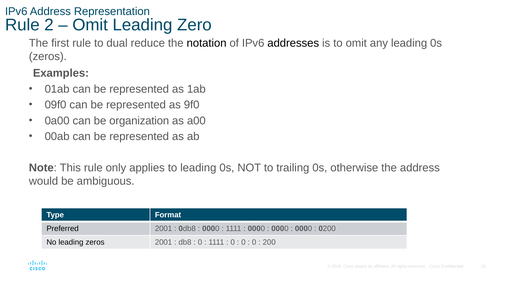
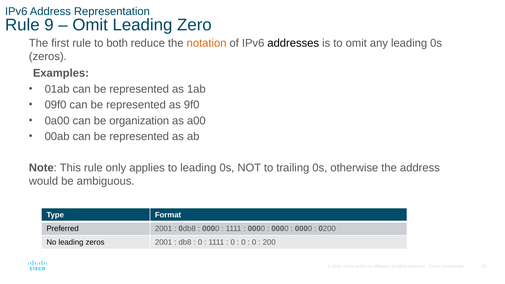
2: 2 -> 9 (49, 25)
dual: dual -> both (117, 43)
notation colour: black -> orange (207, 43)
